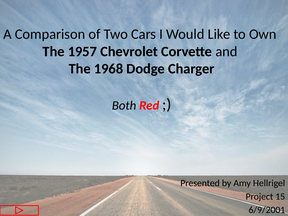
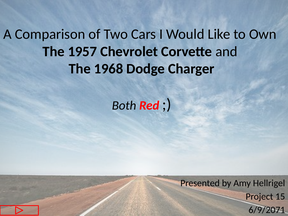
6/9/2001: 6/9/2001 -> 6/9/2071 (267, 210)
